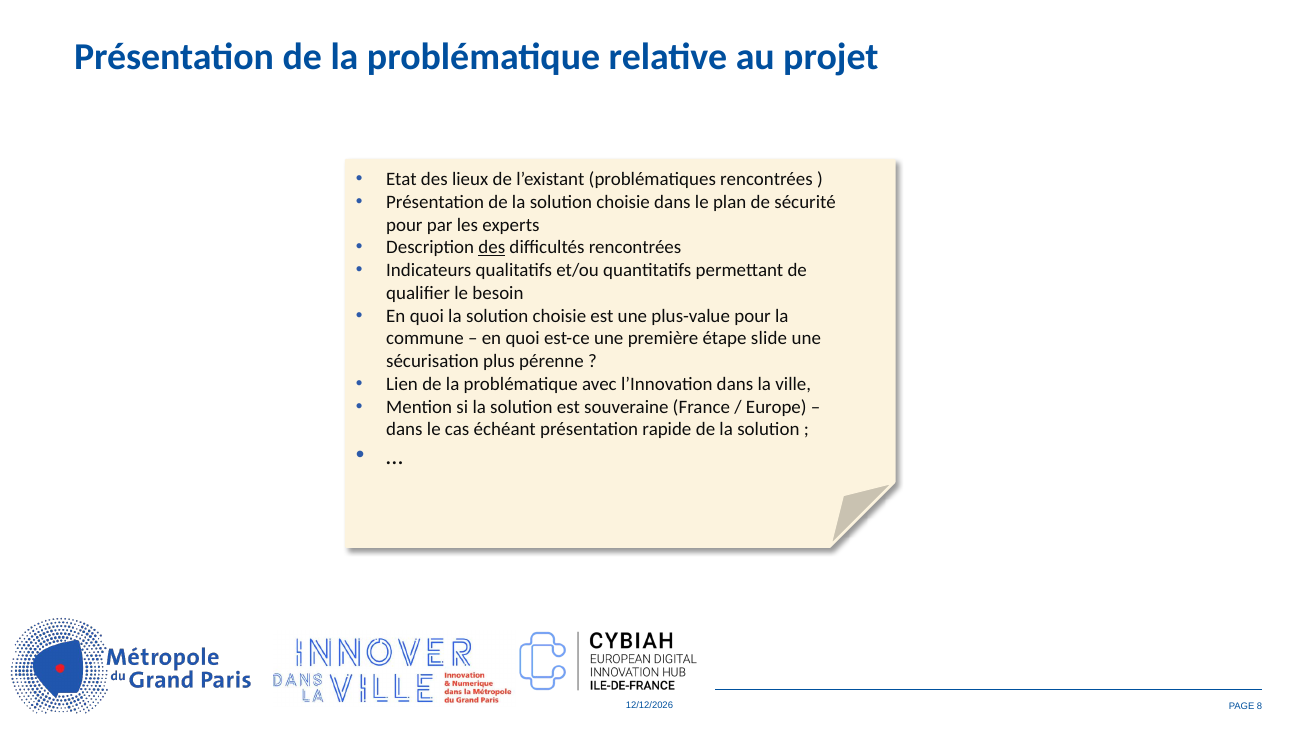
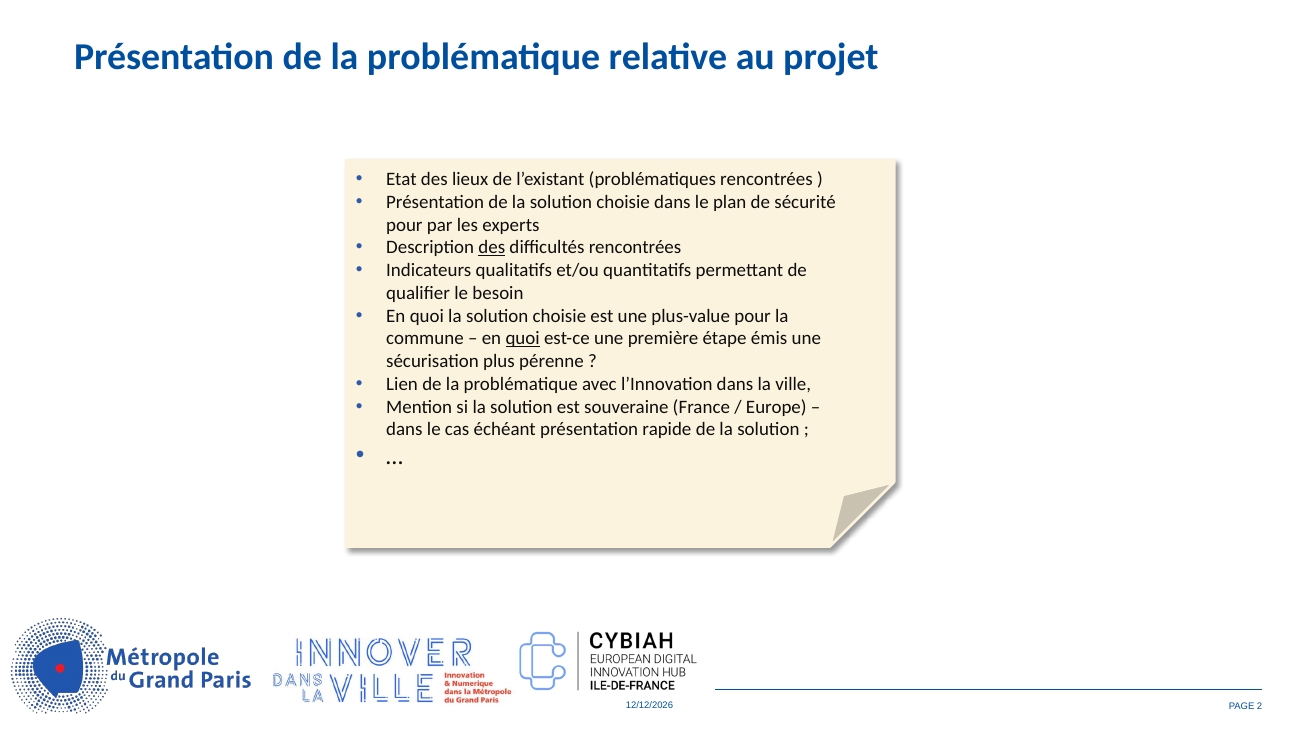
quoi underline: none -> present (523, 338)
slide: slide -> émis (769, 338)
8: 8 -> 2 (1259, 706)
